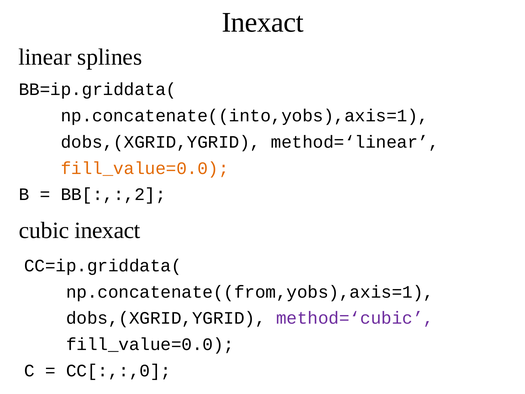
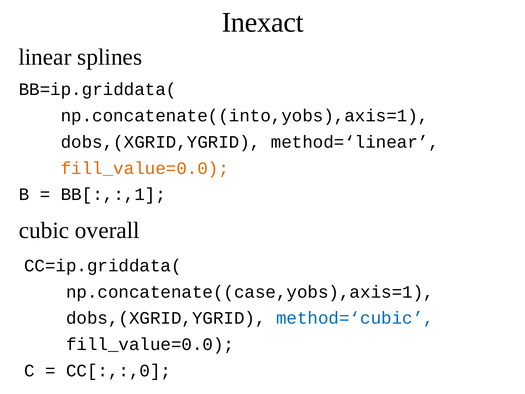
BB[:,:,2: BB[:,:,2 -> BB[:,:,1 (113, 194)
cubic inexact: inexact -> overall (107, 230)
np.concatenate((from,yobs),axis=1: np.concatenate((from,yobs),axis=1 -> np.concatenate((case,yobs),axis=1 (250, 292)
method=‘cubic colour: purple -> blue (355, 318)
